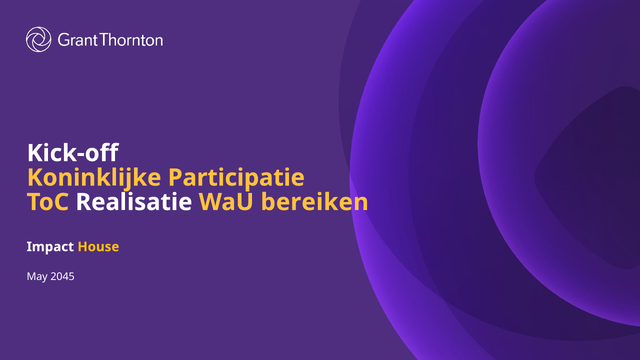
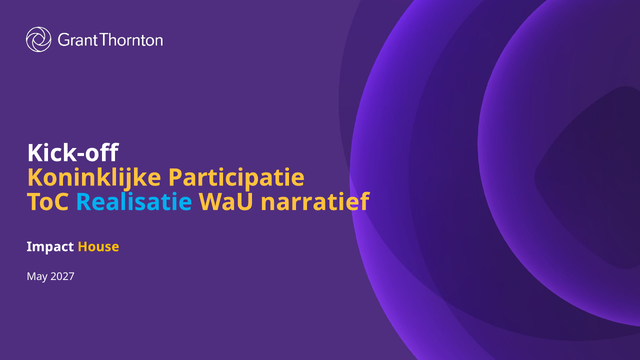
Realisatie colour: white -> light blue (134, 202)
bereiken: bereiken -> narratief (315, 202)
2045: 2045 -> 2027 (63, 277)
